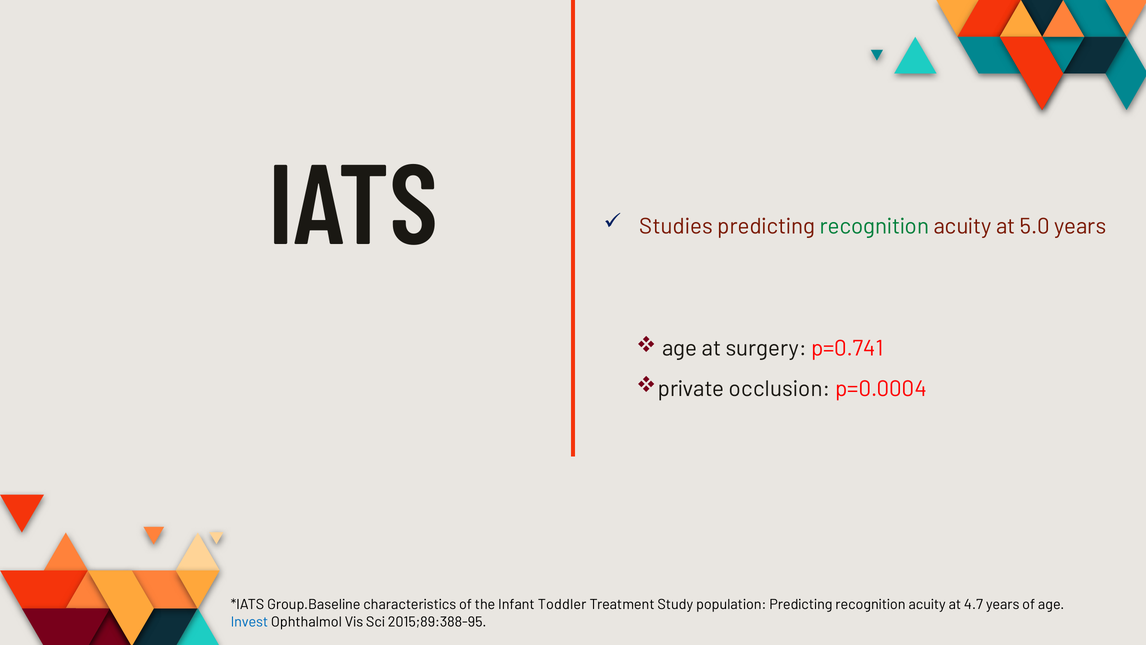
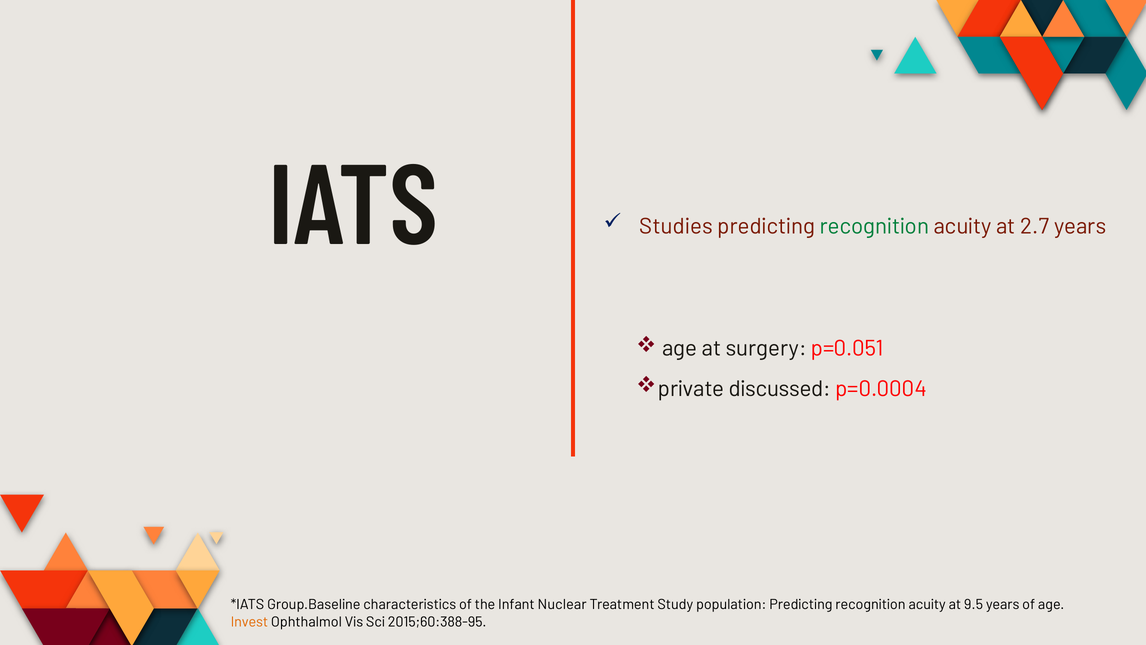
5.0: 5.0 -> 2.7 (1035, 226)
p=0.741: p=0.741 -> p=0.051 (847, 348)
occlusion: occlusion -> discussed (780, 389)
Toddler: Toddler -> Nuclear (562, 604)
4.7: 4.7 -> 9.5 (973, 604)
Invest colour: blue -> orange (249, 621)
2015;89:388-95: 2015;89:388-95 -> 2015;60:388-95 (437, 621)
